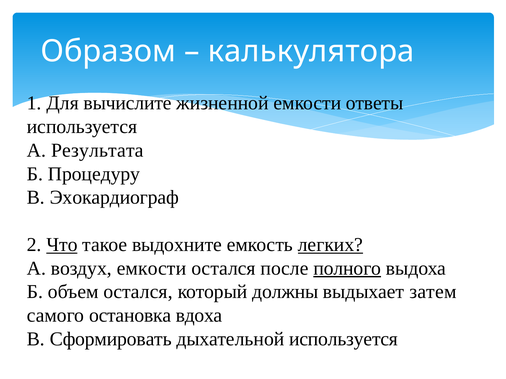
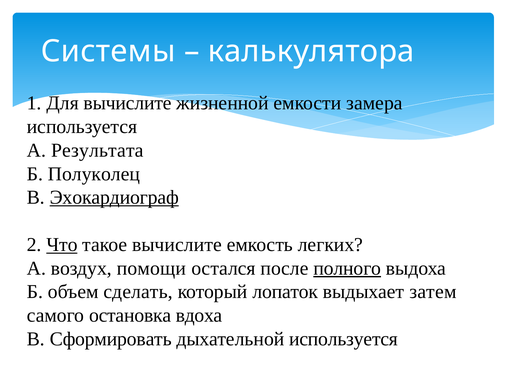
Образом: Образом -> Системы (108, 51)
ответы: ответы -> замера (374, 103)
Процедуру: Процедуру -> Полуколец (94, 174)
Эхокардиограф underline: none -> present (114, 198)
такое выдохните: выдохните -> вычислите (177, 245)
легких underline: present -> none (330, 245)
воздух емкости: емкости -> помощи (151, 269)
объем остался: остался -> сделать (138, 292)
должны: должны -> лопаток (285, 292)
